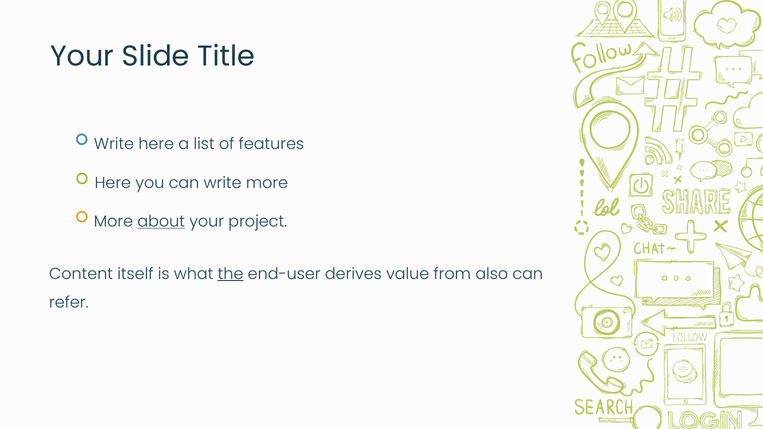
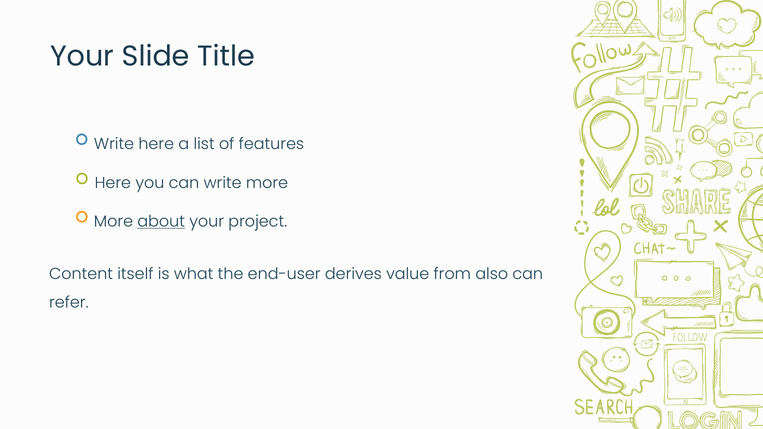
the underline: present -> none (231, 274)
